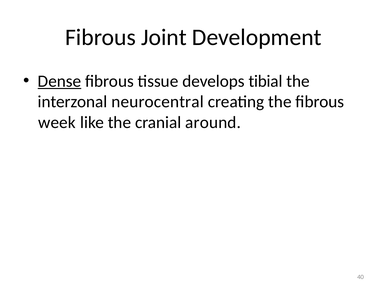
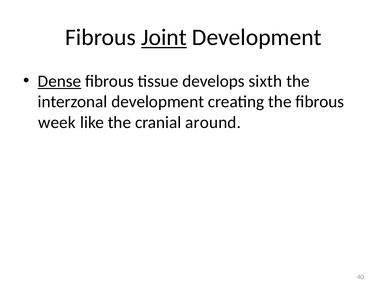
Joint underline: none -> present (164, 37)
tibial: tibial -> sixth (265, 81)
interzonal neurocentral: neurocentral -> development (158, 102)
